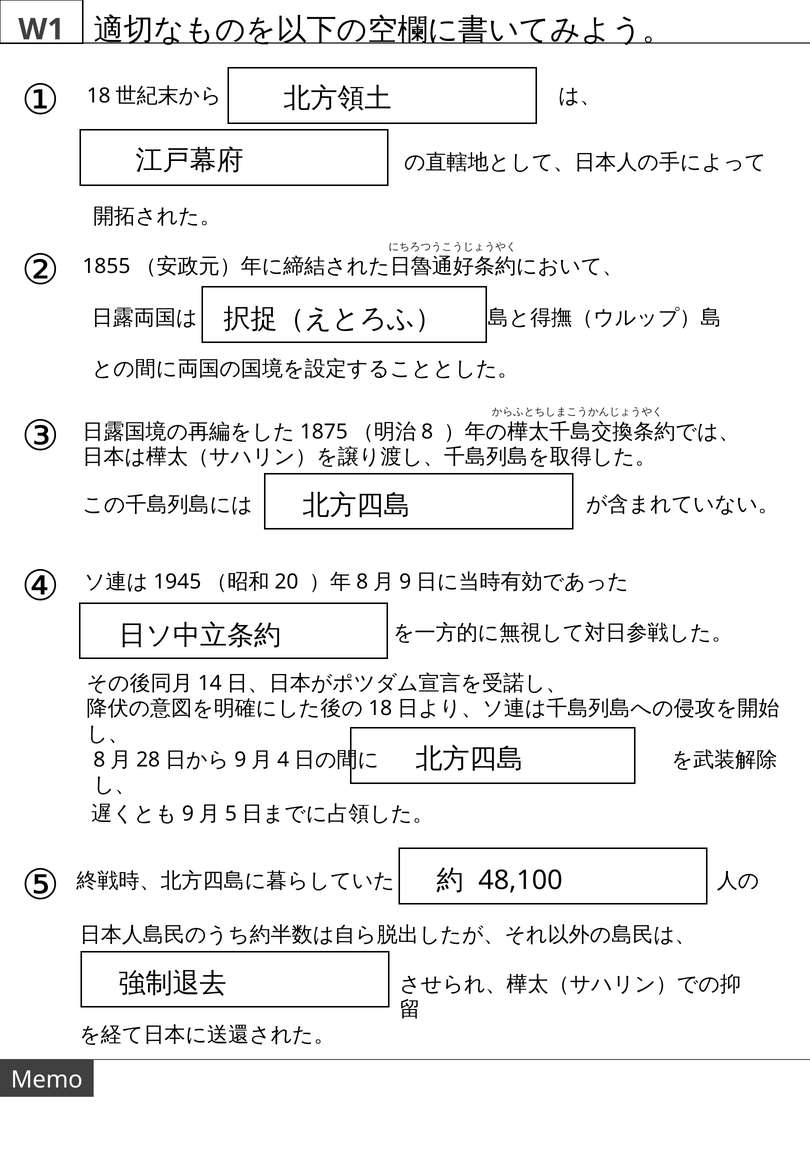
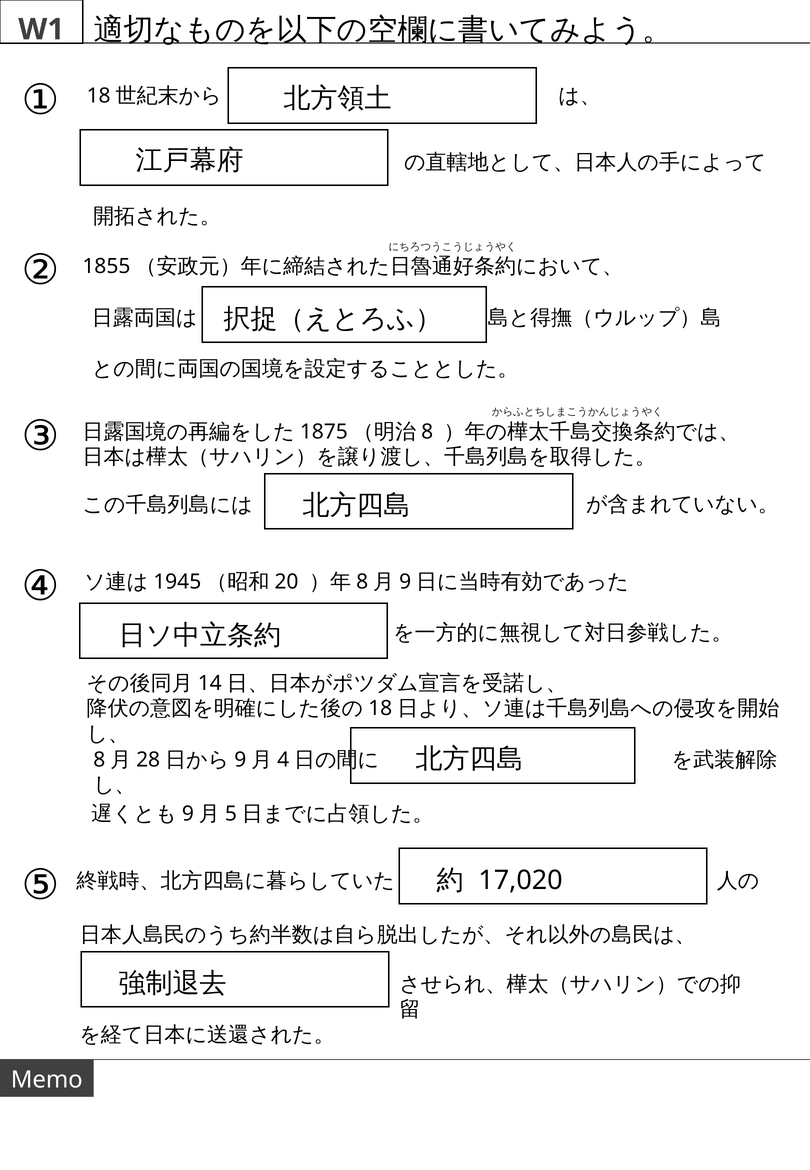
48,100: 48,100 -> 17,020 (520, 880)
